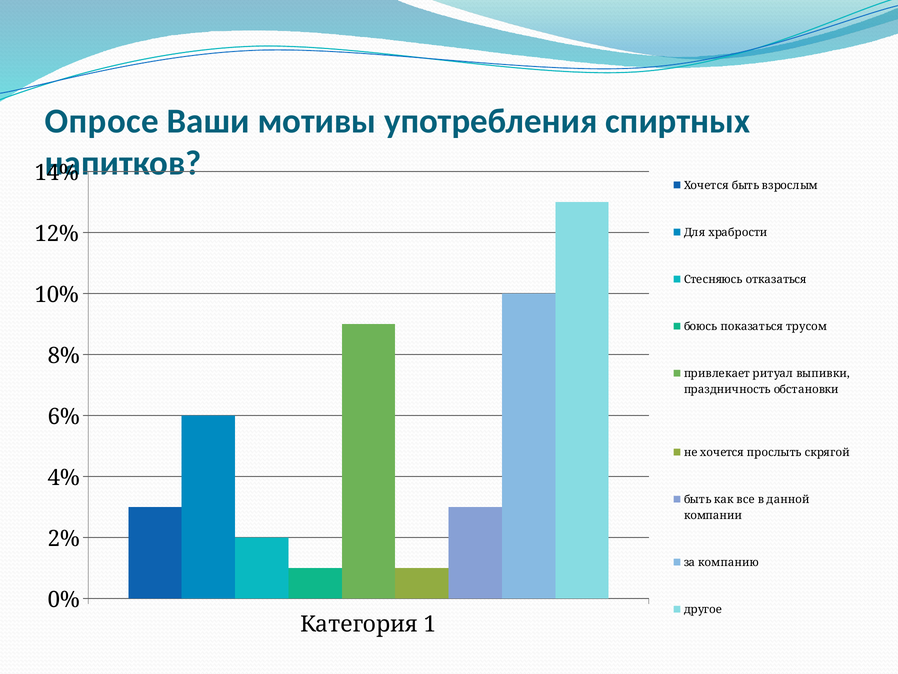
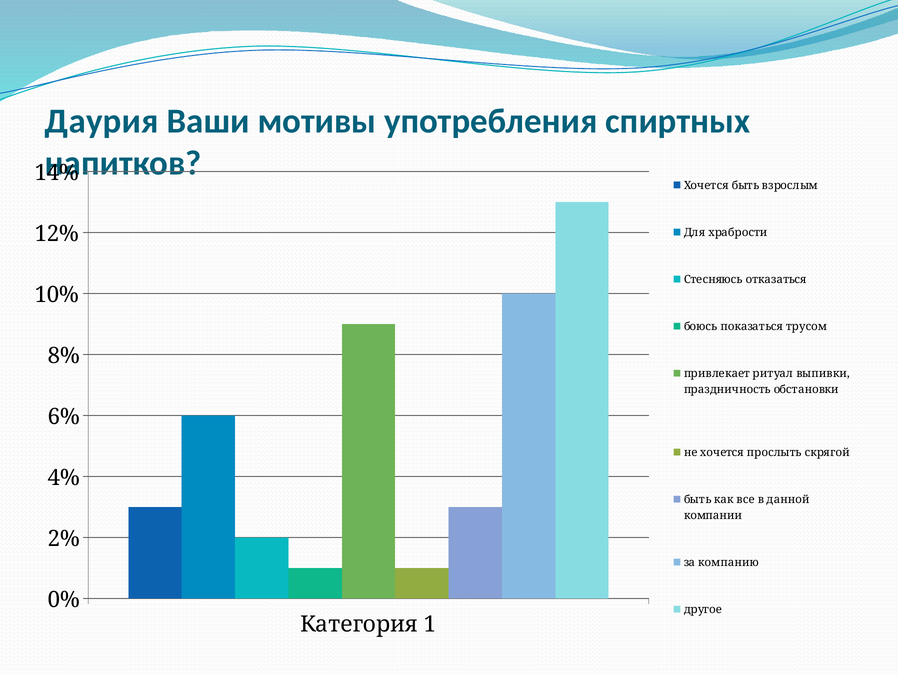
Опросе: Опросе -> Даурия (102, 121)
